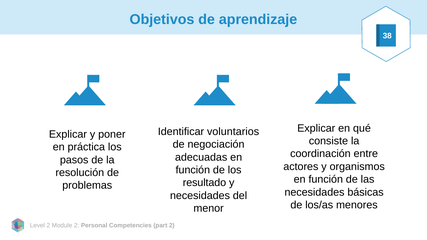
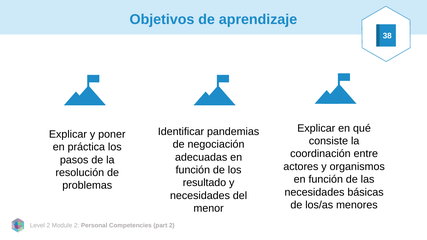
voluntarios: voluntarios -> pandemias (233, 132)
